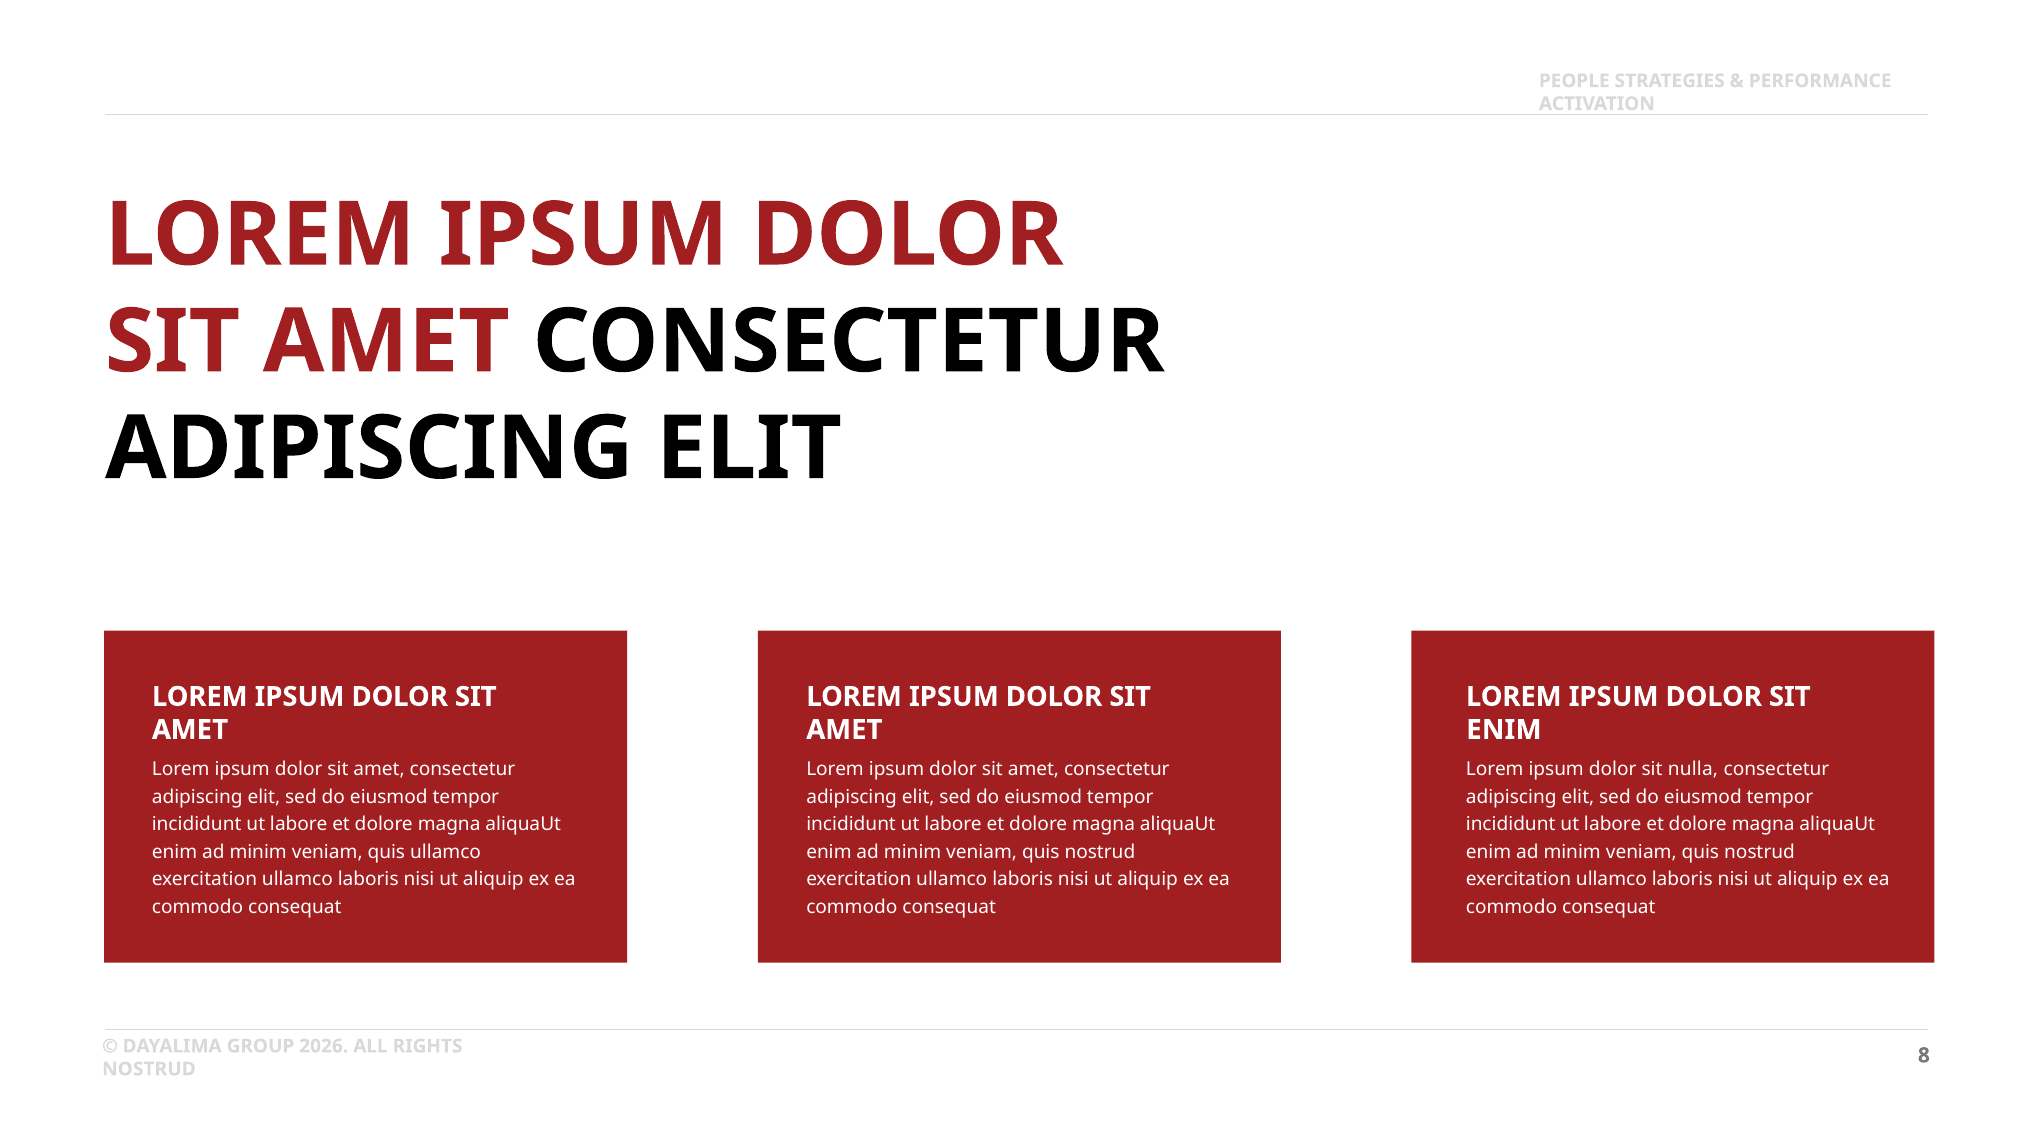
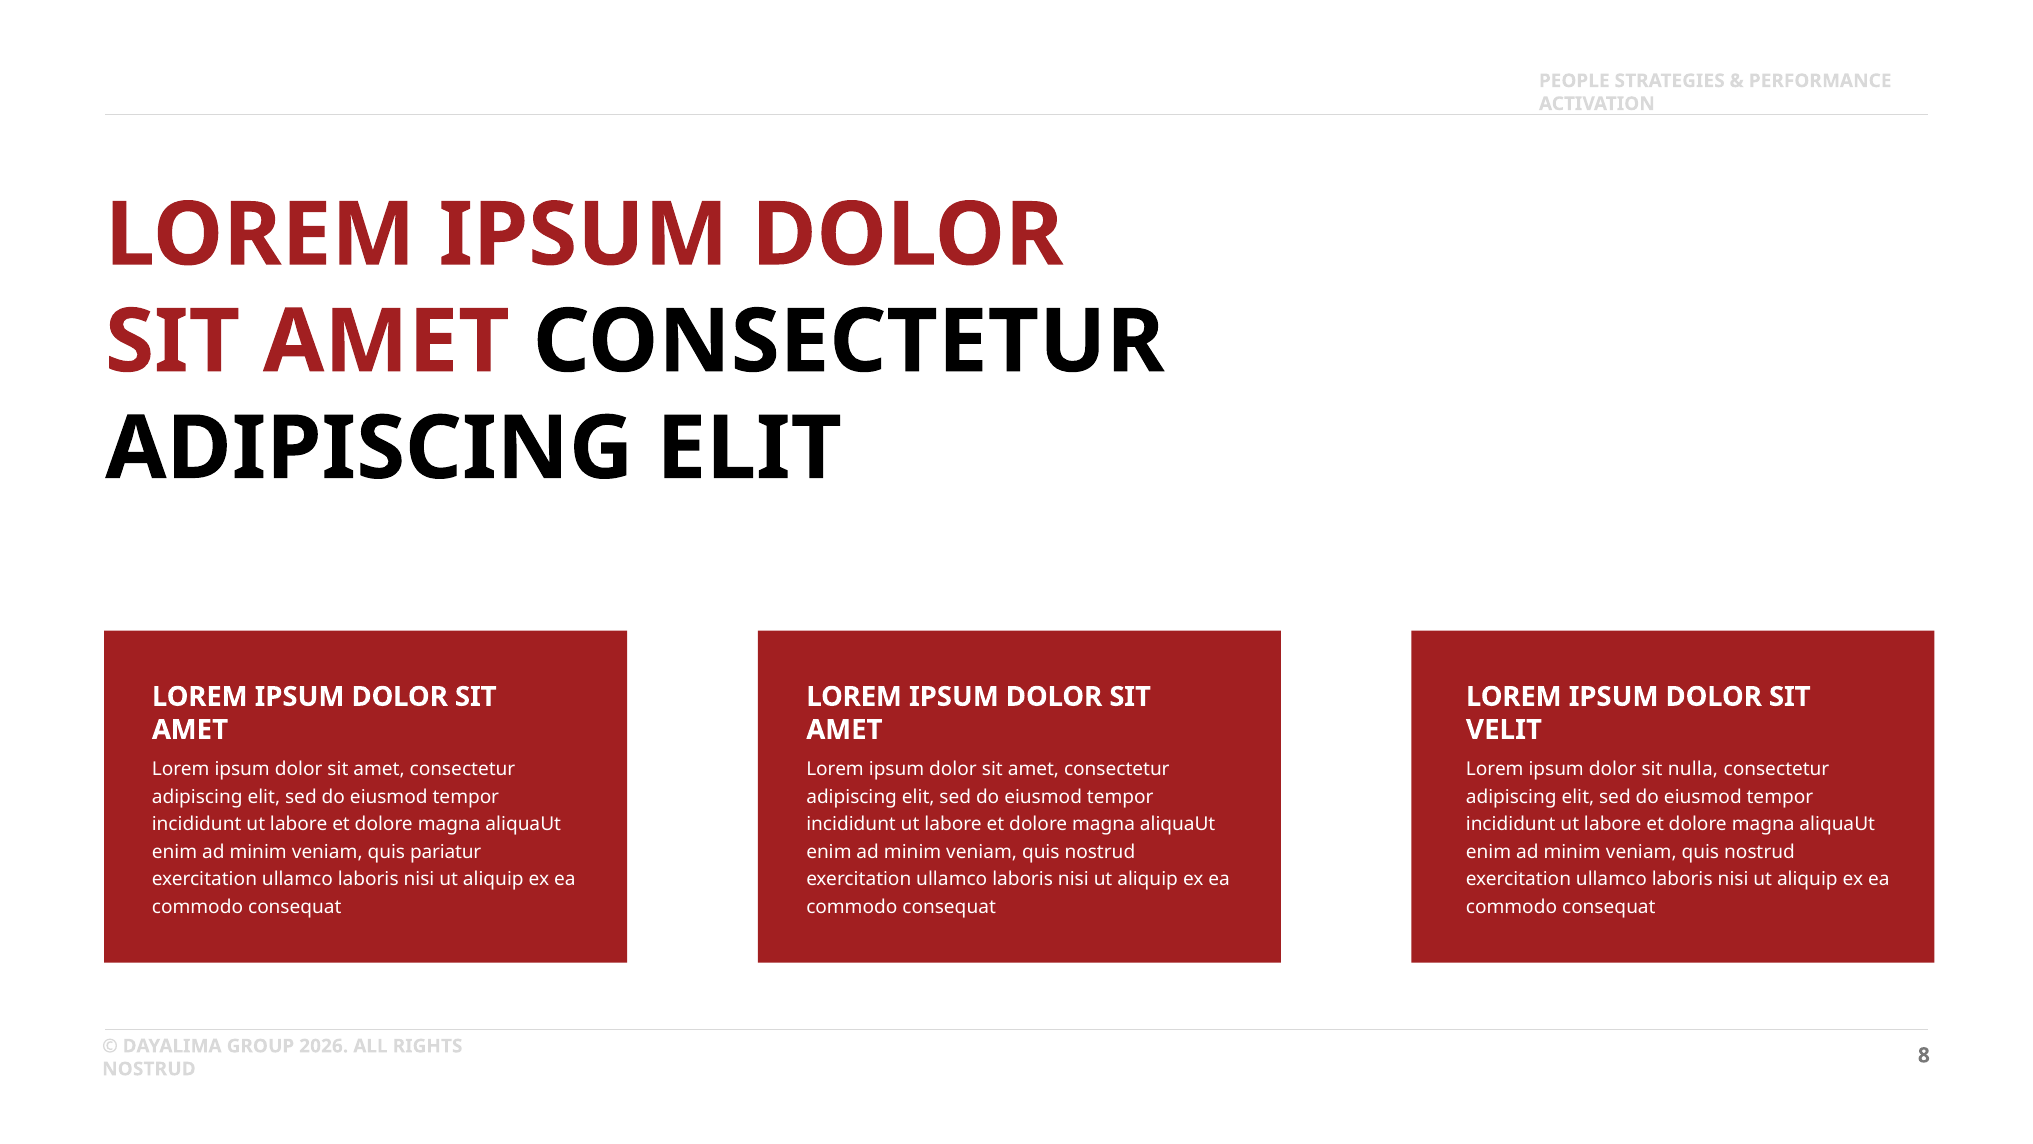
ENIM: ENIM -> VELIT (1504, 730)
quis ullamco: ullamco -> pariatur (446, 851)
